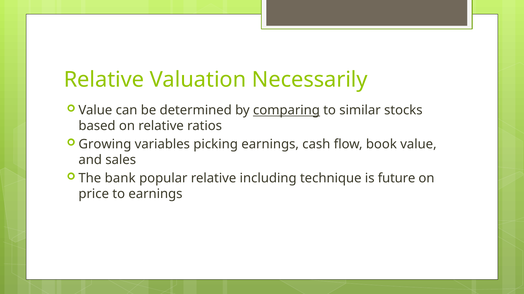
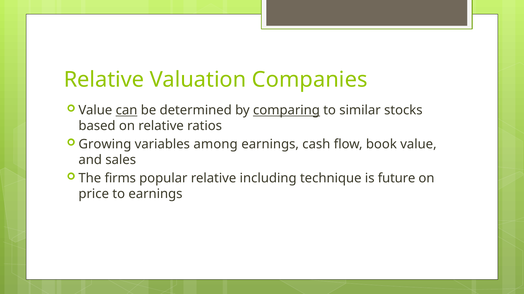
Necessarily: Necessarily -> Companies (310, 80)
can underline: none -> present (127, 111)
picking: picking -> among (216, 145)
bank: bank -> firms (120, 179)
